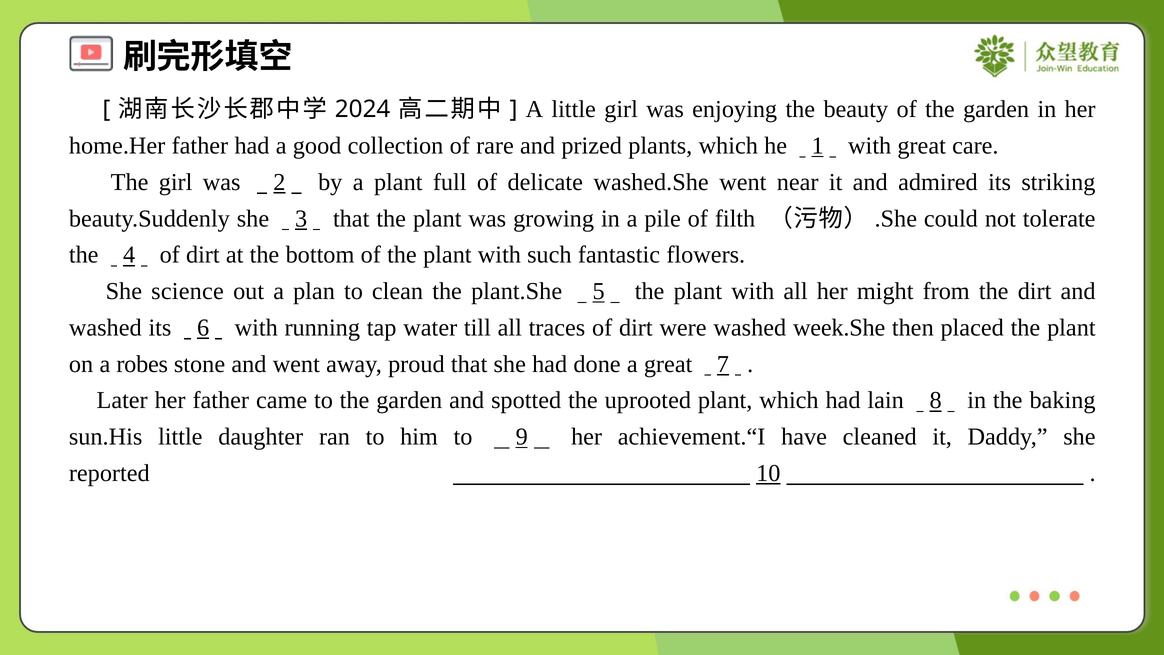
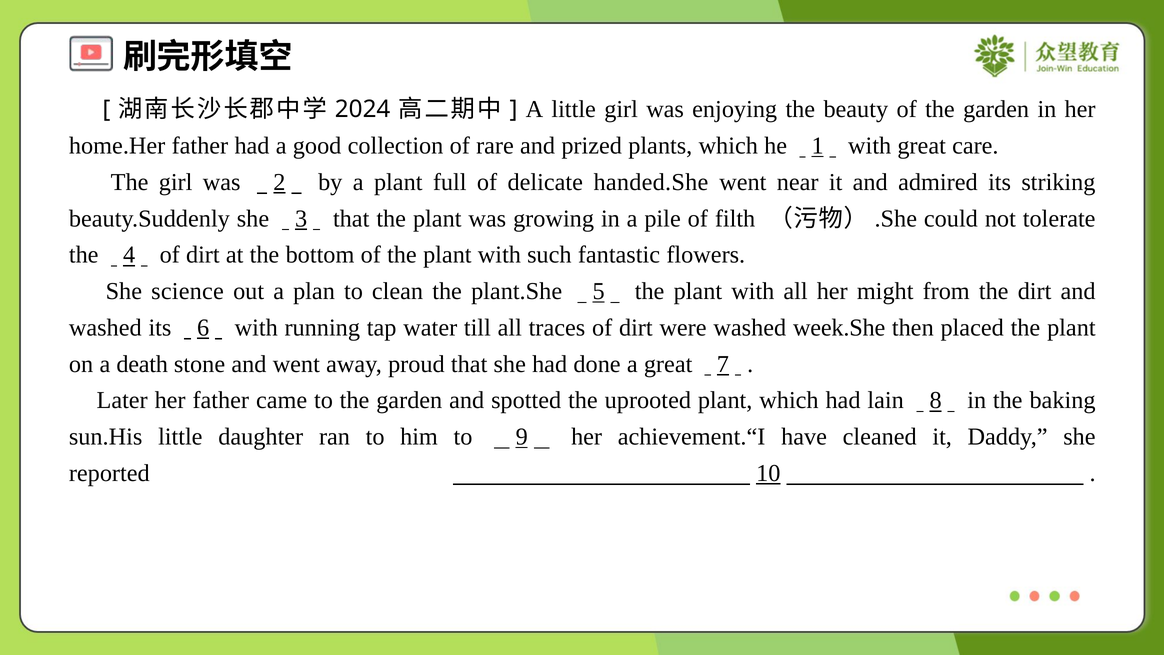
washed.She: washed.She -> handed.She (651, 182)
robes: robes -> death (142, 364)
